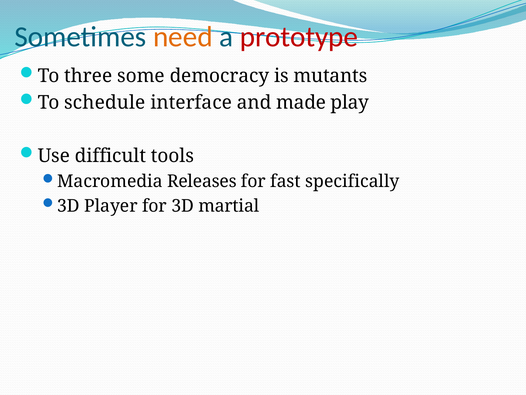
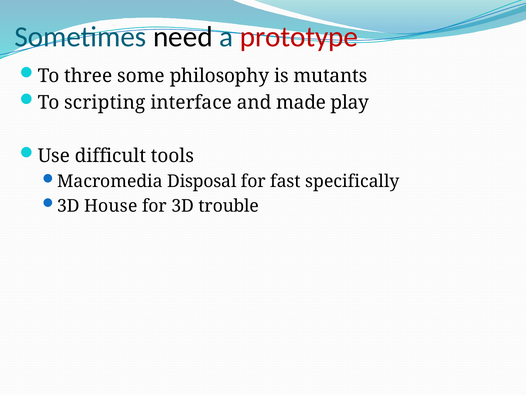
need colour: orange -> black (183, 37)
democracy: democracy -> philosophy (219, 76)
schedule: schedule -> scripting (105, 103)
Releases: Releases -> Disposal (202, 181)
Player: Player -> House (111, 206)
martial: martial -> trouble (229, 206)
